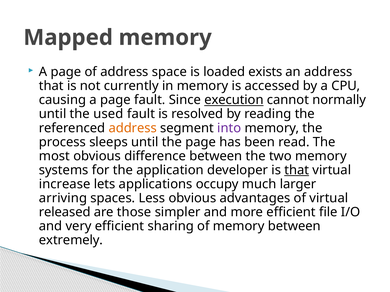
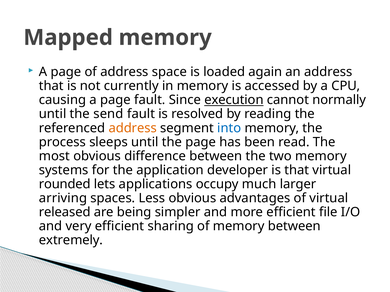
exists: exists -> again (265, 72)
used: used -> send (108, 114)
into colour: purple -> blue (229, 128)
that underline: present -> none (297, 170)
increase: increase -> rounded (65, 184)
those: those -> being (134, 212)
